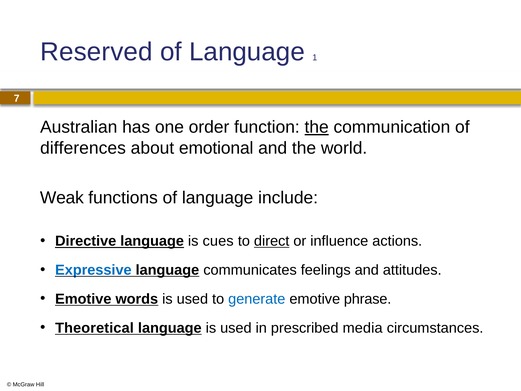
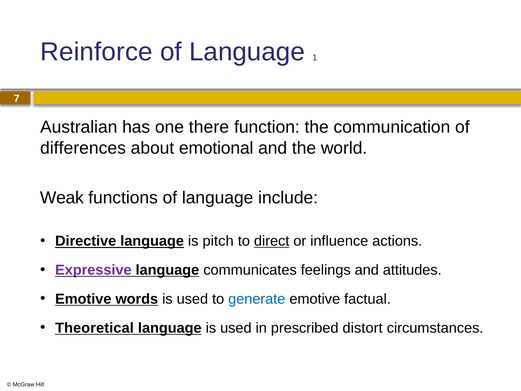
Reserved: Reserved -> Reinforce (96, 52)
order: order -> there (209, 127)
the underline: present -> none (317, 127)
cues: cues -> pitch (218, 241)
Expressive colour: blue -> purple (93, 270)
phrase: phrase -> factual (368, 299)
media: media -> distort (363, 328)
